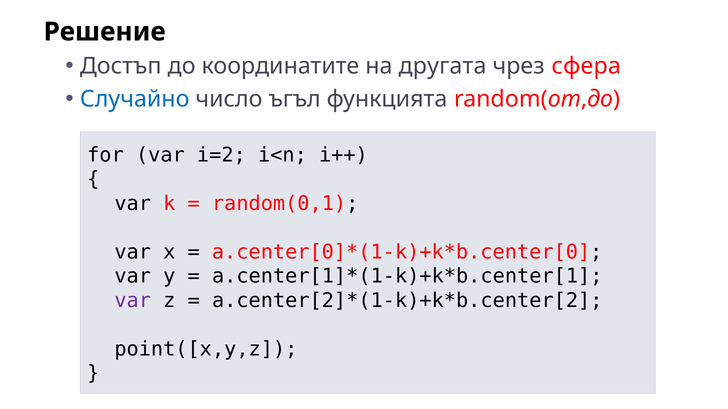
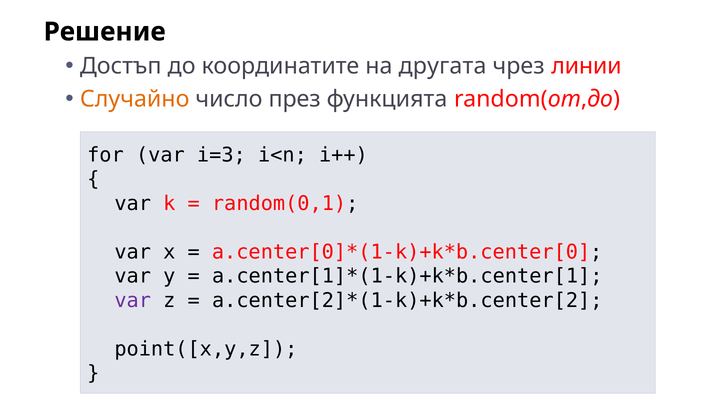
сфера: сфера -> линии (586, 66)
Случайно colour: blue -> orange (135, 99)
ъгъл: ъгъл -> през (295, 99)
i=2: i=2 -> i=3 (221, 155)
